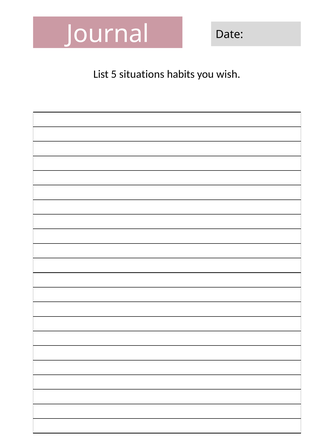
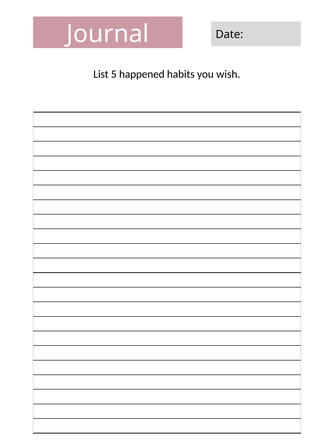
situations: situations -> happened (142, 74)
